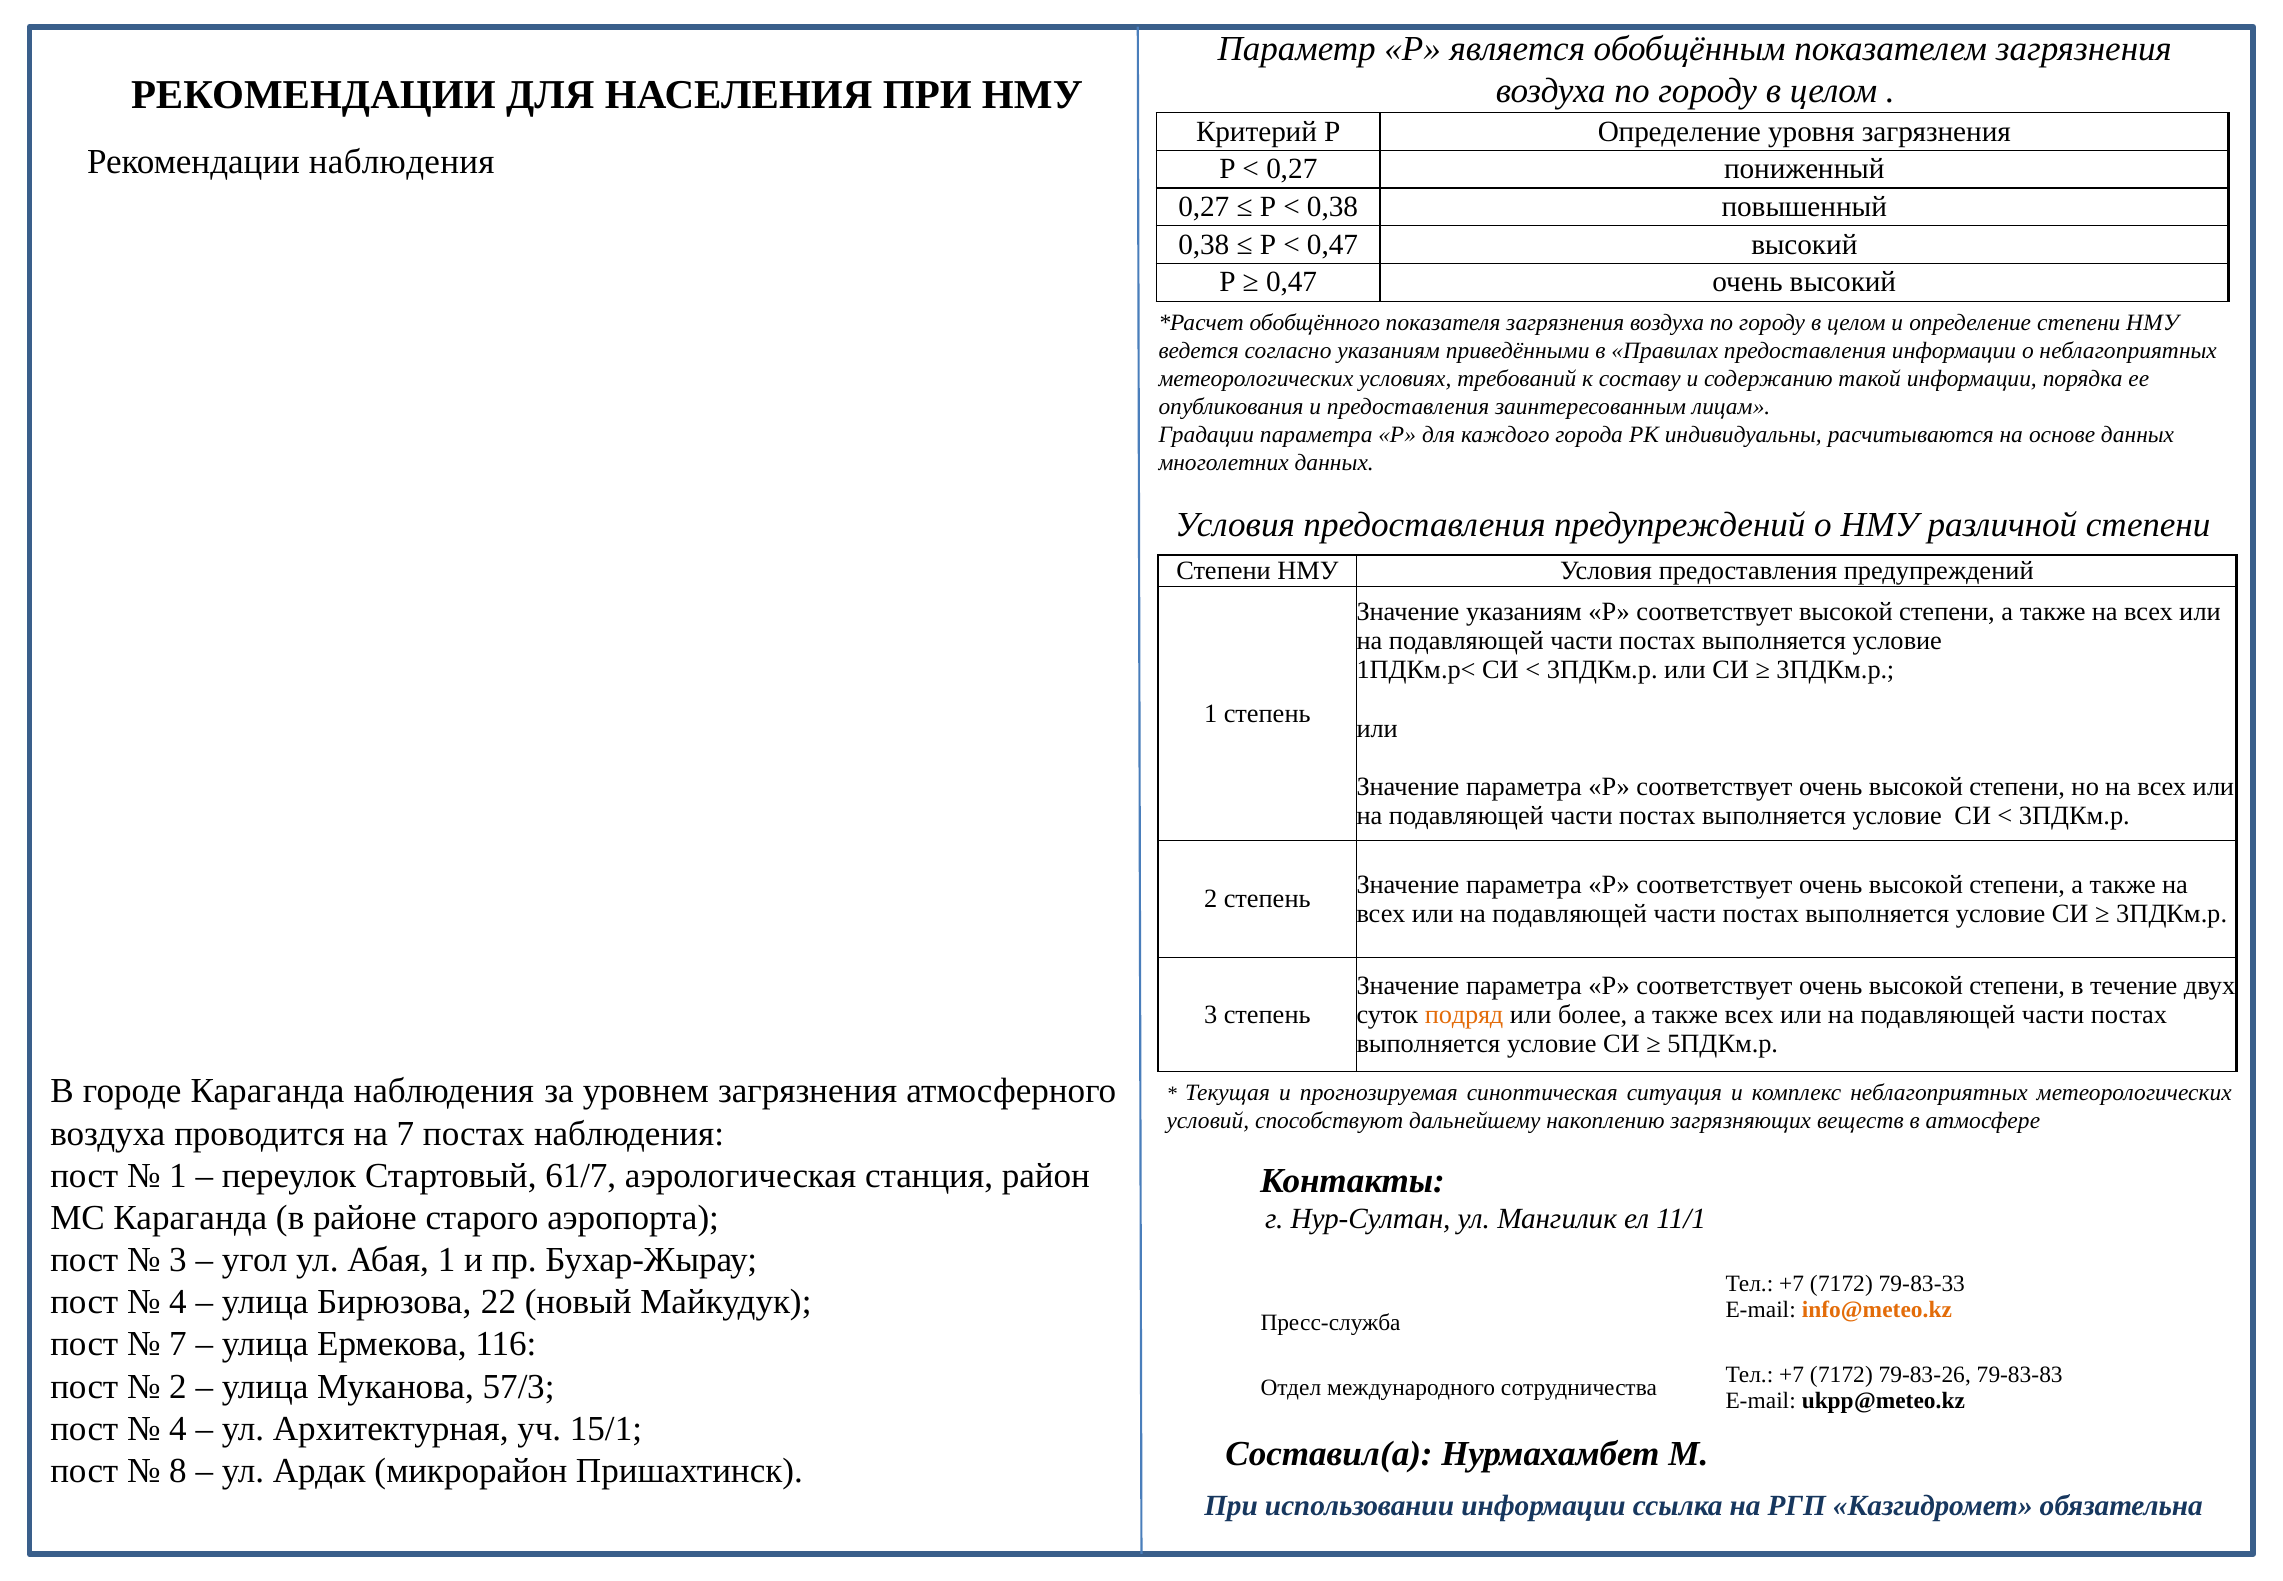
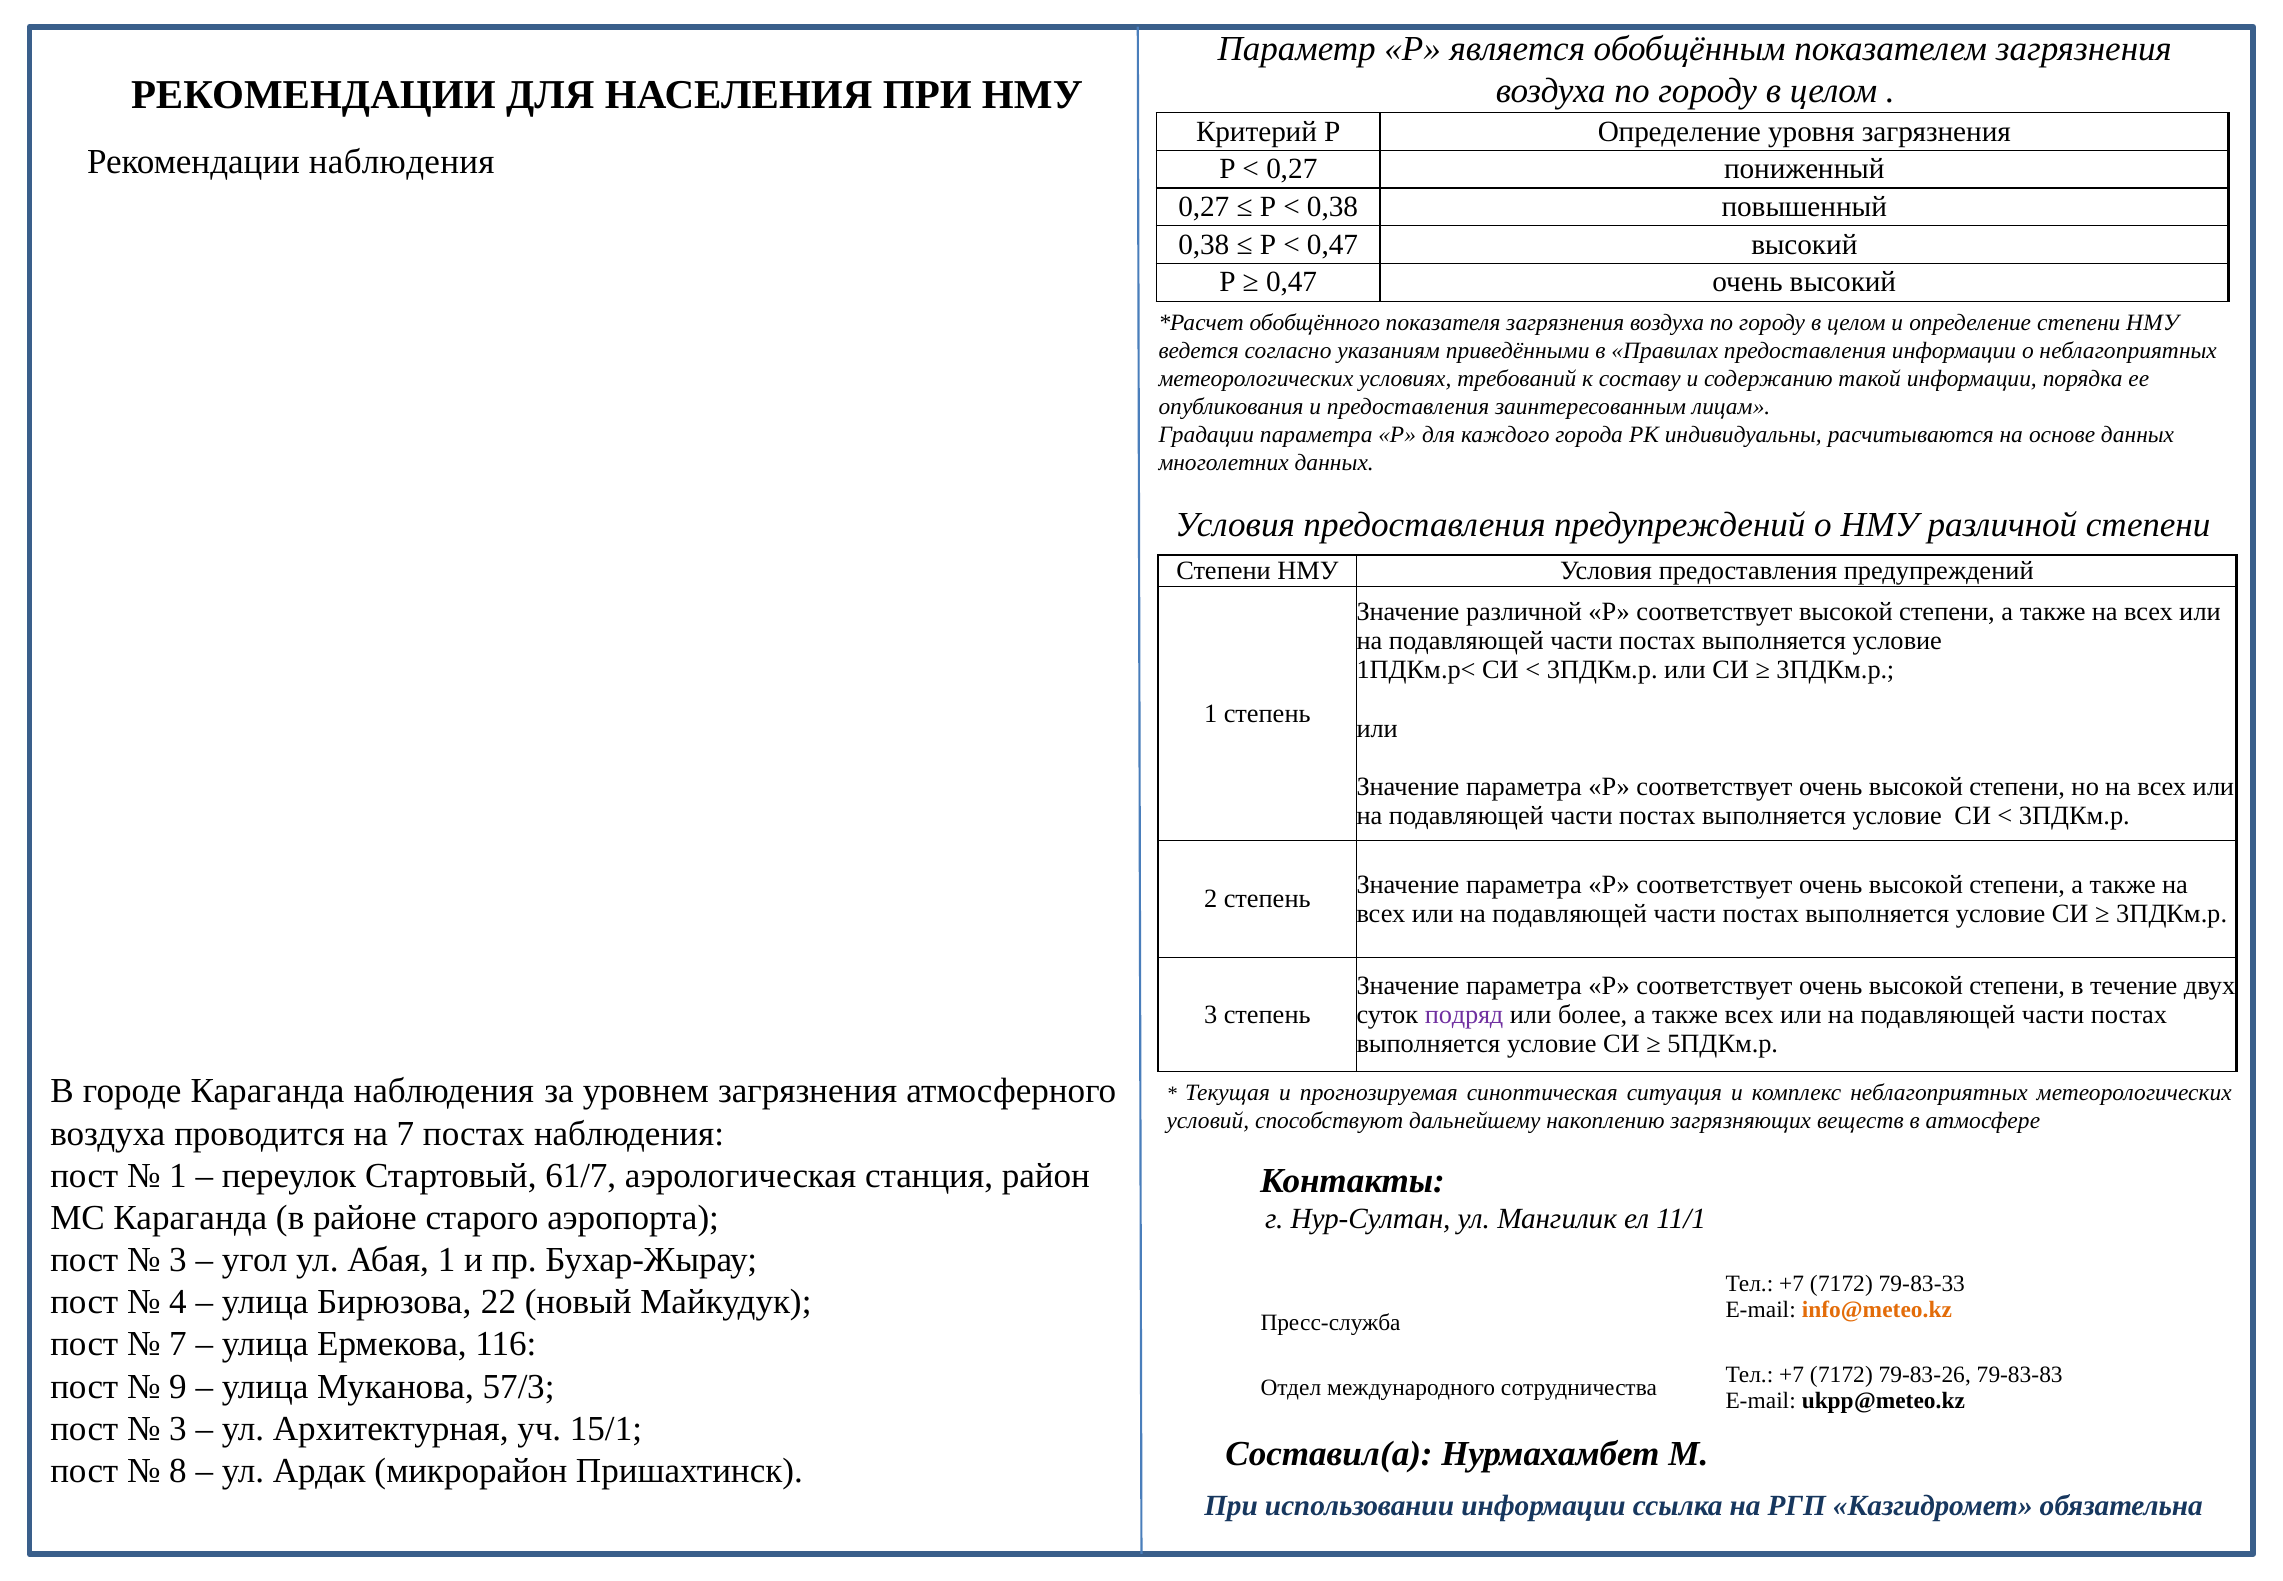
Значение указаниям: указаниям -> различной (1524, 611)
подряд colour: orange -> purple (1464, 1014)
2: 2 -> 9 (178, 1386)
4: 4 -> 3 (178, 1428)
